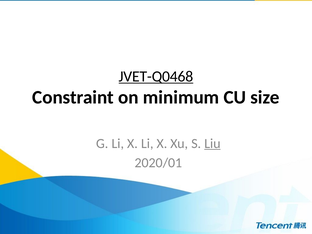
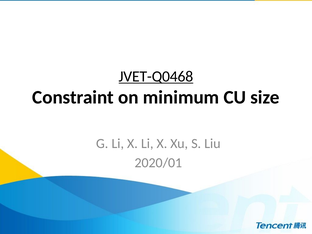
Liu underline: present -> none (212, 143)
